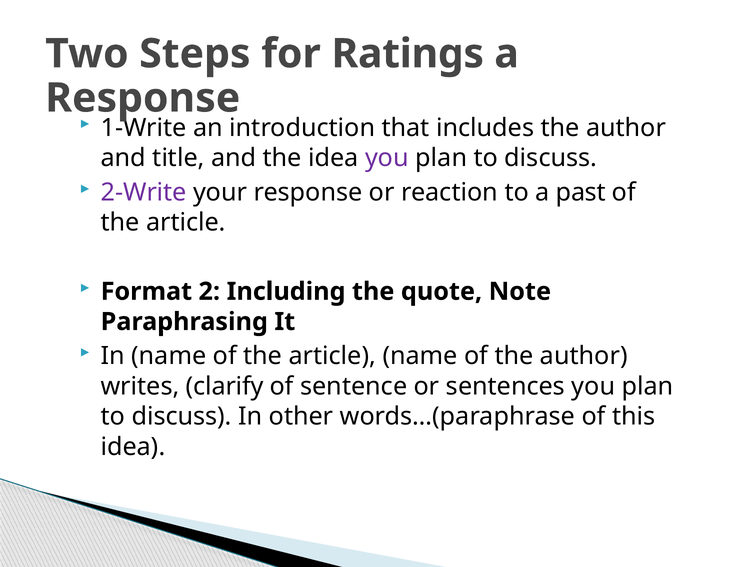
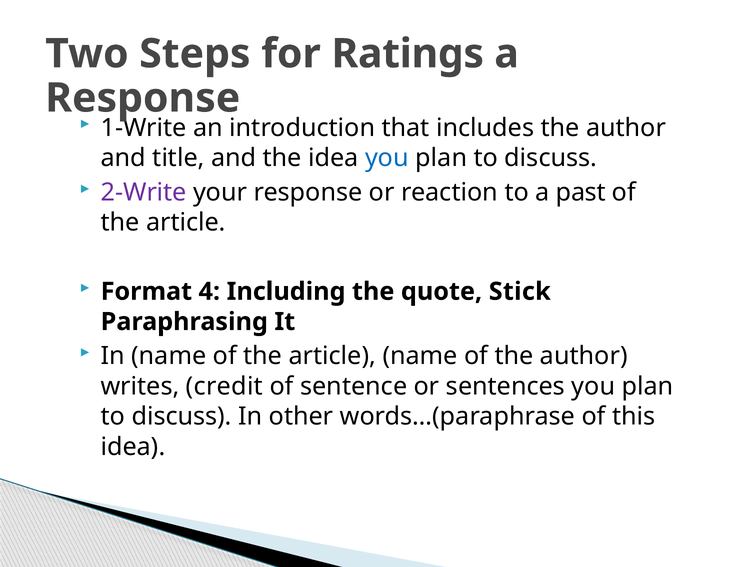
you colour: purple -> blue (387, 158)
2: 2 -> 4 (209, 291)
Note: Note -> Stick (520, 291)
clarify: clarify -> credit (224, 386)
